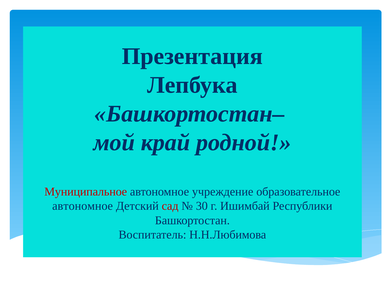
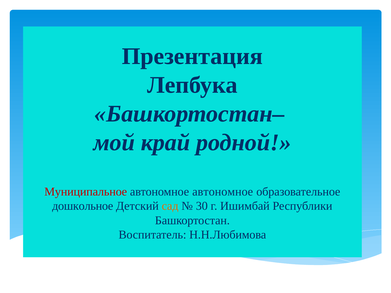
автономное учреждение: учреждение -> автономное (223, 192)
автономное: автономное -> дошкольное (83, 206)
сад colour: red -> orange (170, 206)
